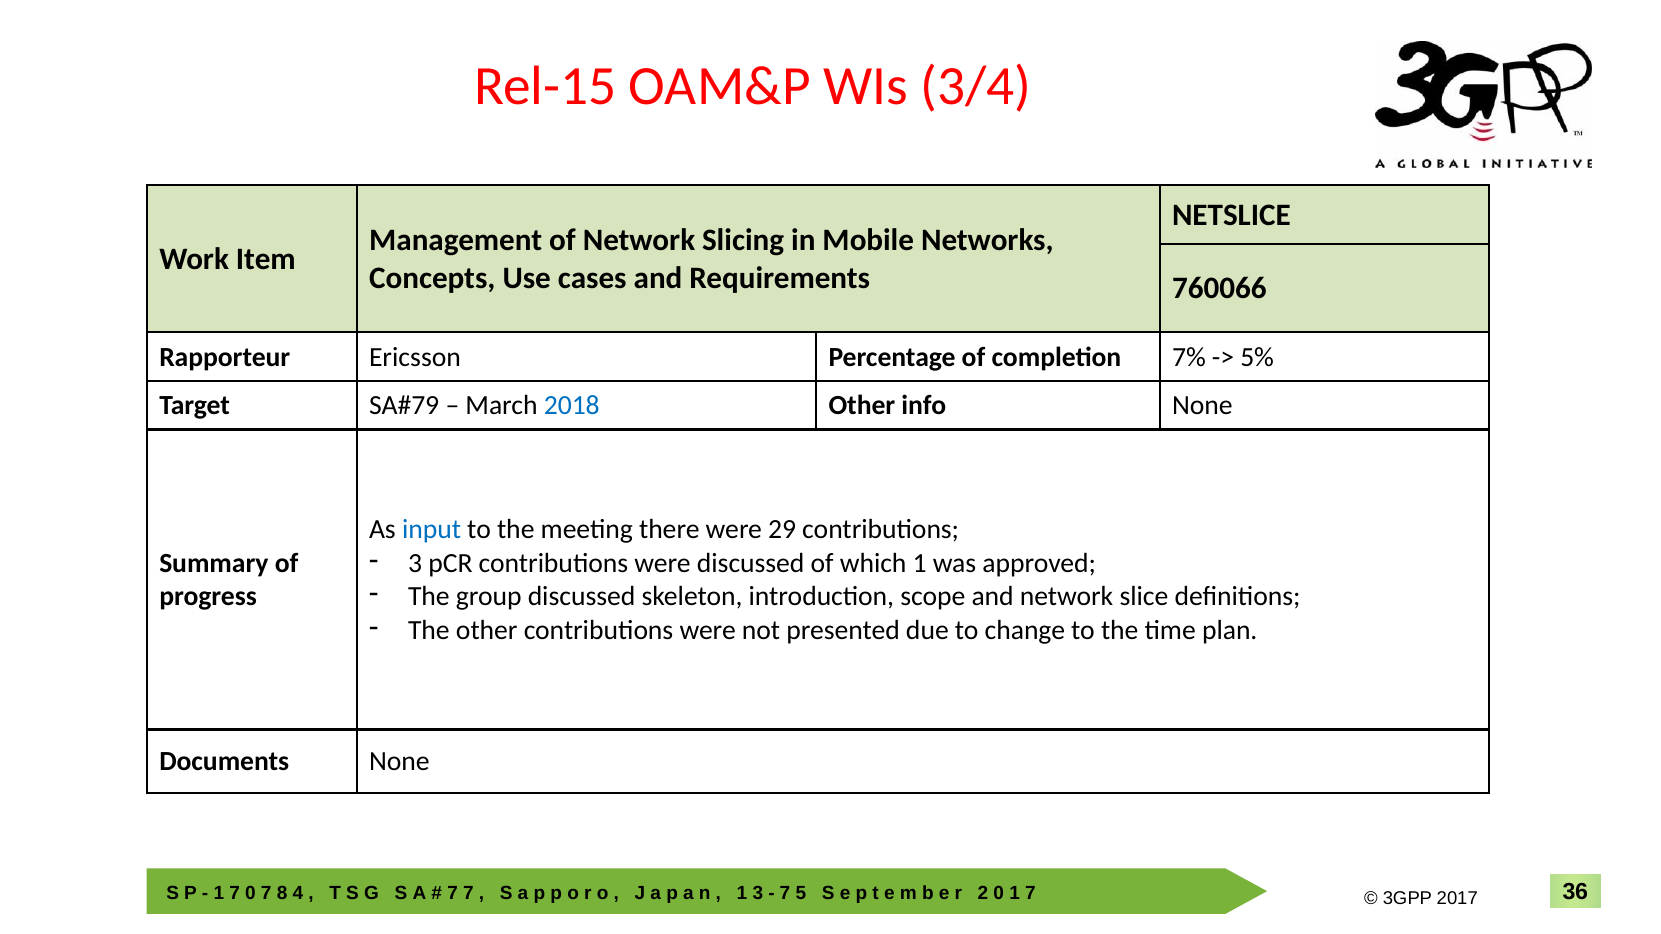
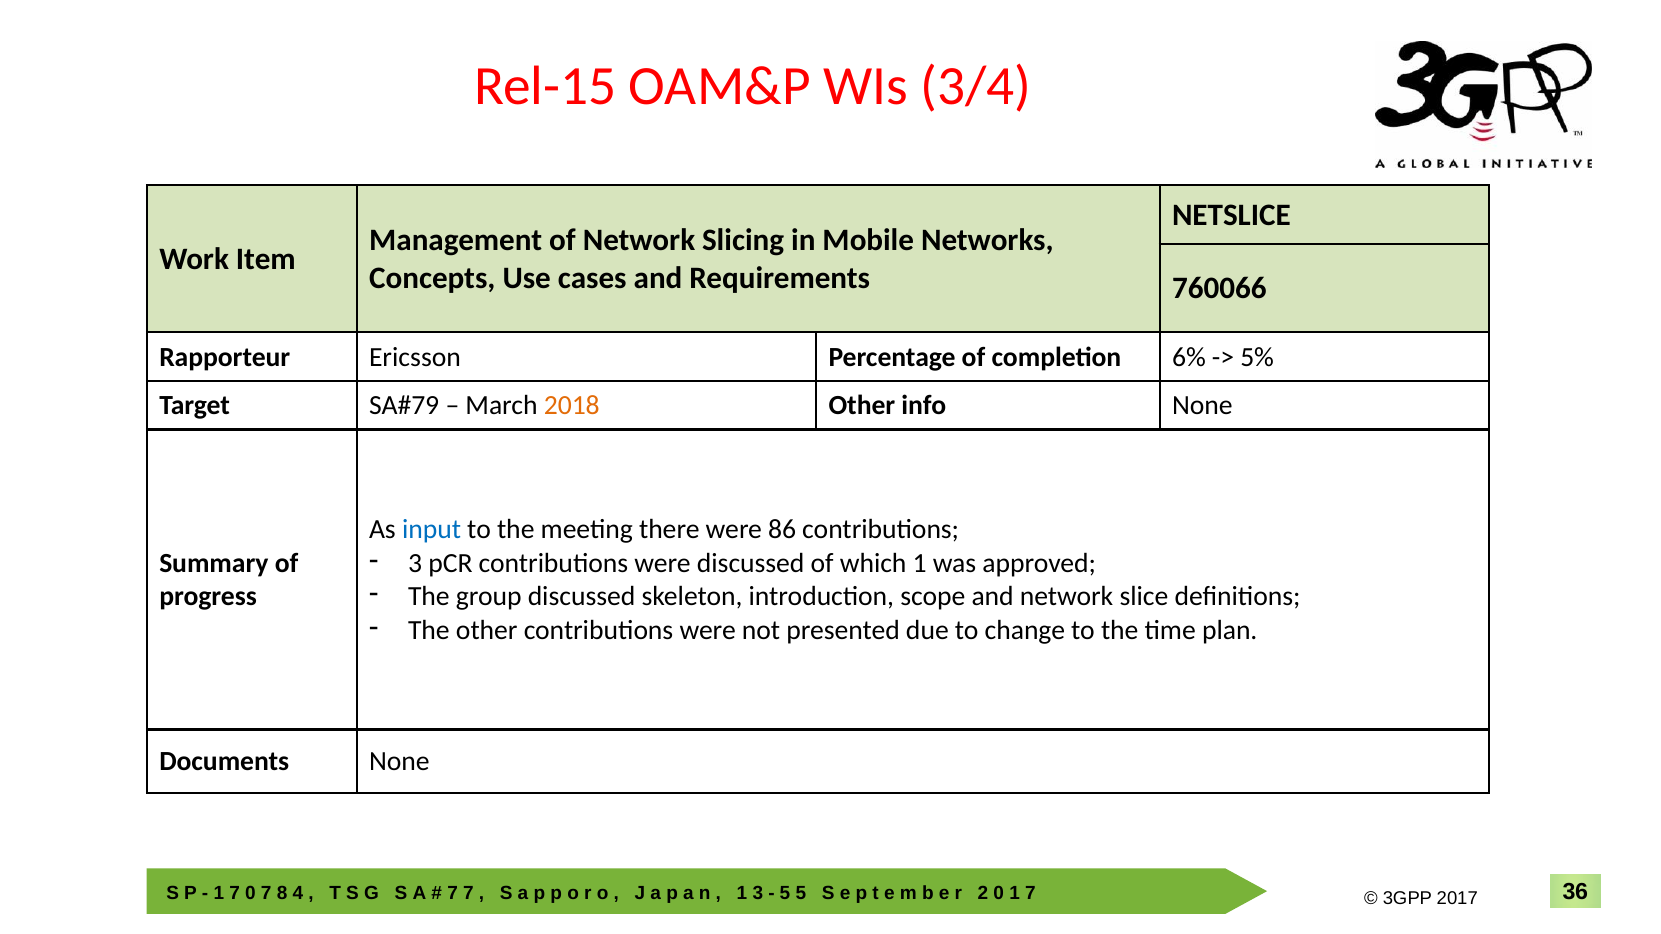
7%: 7% -> 6% (1189, 357)
2018 colour: blue -> orange (572, 406)
29: 29 -> 86 (782, 529)
7: 7 -> 5 (785, 894)
